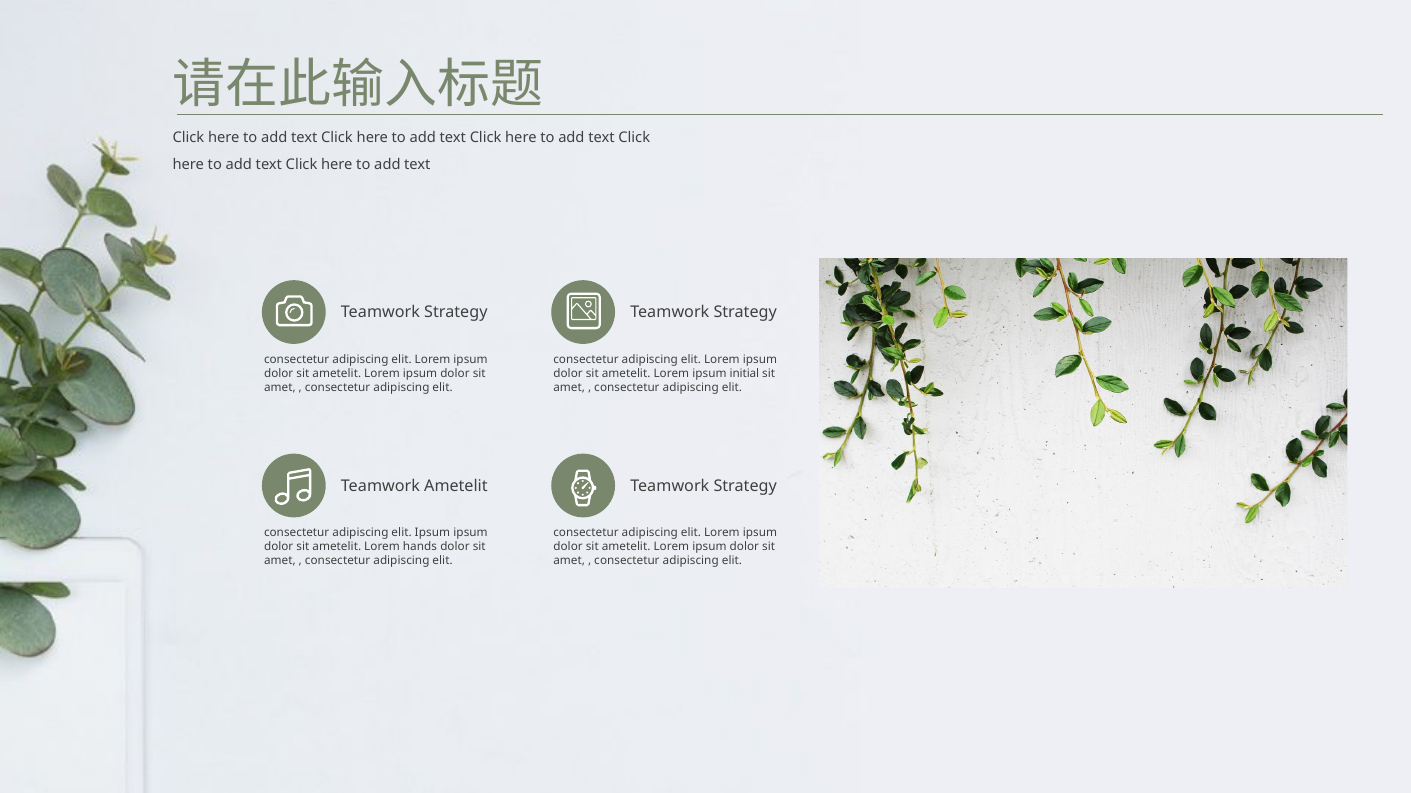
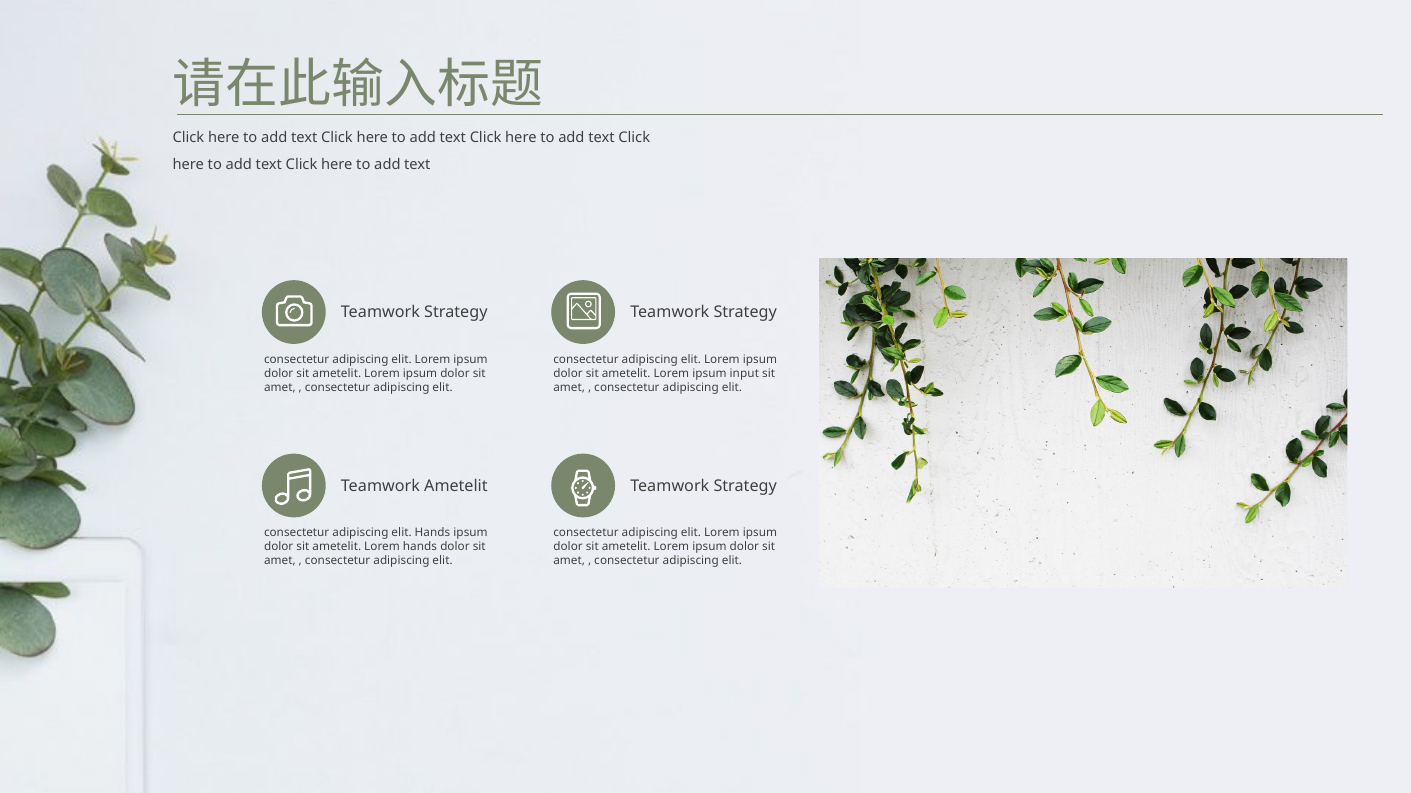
initial: initial -> input (744, 374)
elit Ipsum: Ipsum -> Hands (432, 533)
